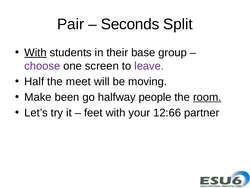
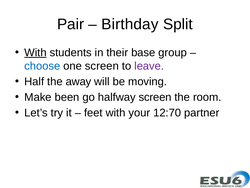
Seconds: Seconds -> Birthday (130, 24)
choose colour: purple -> blue (42, 66)
meet: meet -> away (78, 81)
halfway people: people -> screen (155, 97)
room underline: present -> none (207, 97)
12:66: 12:66 -> 12:70 (167, 112)
